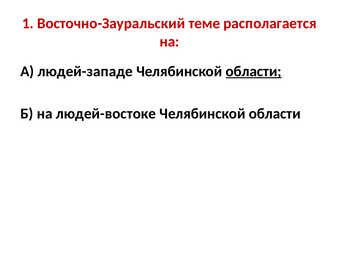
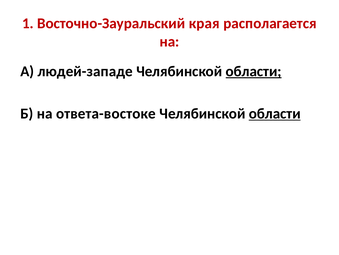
теме: теме -> края (204, 23)
людей-востоке: людей-востоке -> ответа-востоке (106, 113)
области underline: none -> present (275, 113)
